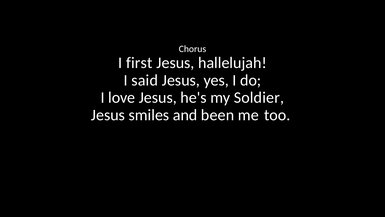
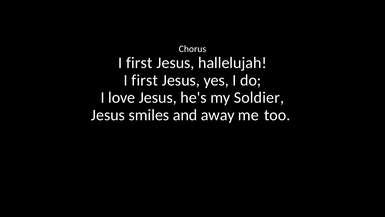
said: said -> first (145, 80)
been: been -> away (218, 115)
